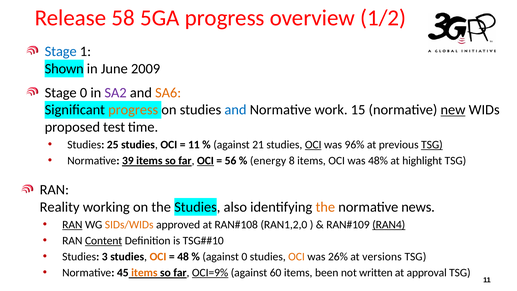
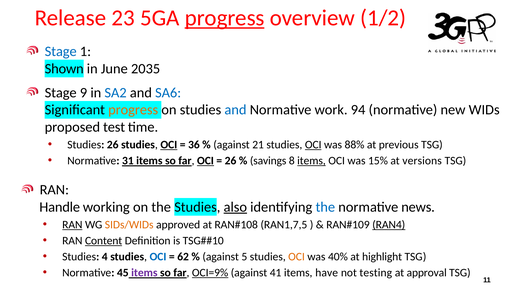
58: 58 -> 23 (123, 18)
progress underline: none -> present (225, 18)
2009: 2009 -> 2035 (146, 69)
Stage 0: 0 -> 9 (83, 93)
SA2 colour: purple -> blue (116, 93)
SA6 colour: orange -> blue (168, 93)
15: 15 -> 94 (358, 110)
new underline: present -> none (453, 110)
Studies 25: 25 -> 26 (113, 145)
OCI underline: none -> present (169, 145)
11: 11 -> 36 (194, 145)
96%: 96% -> 88% (355, 145)
TSG underline: present -> none (432, 145)
39: 39 -> 31 (128, 161)
56: 56 -> 26 (231, 161)
energy: energy -> savings (268, 161)
items underline: none -> present (311, 161)
48%: 48% -> 15% (378, 161)
highlight: highlight -> versions (422, 161)
Reality: Reality -> Handle (60, 207)
also underline: none -> present (235, 207)
the colour: orange -> blue (325, 207)
RAN1,2,0: RAN1,2,0 -> RAN1,7,5 (284, 224)
3: 3 -> 4 (105, 257)
OCI colour: orange -> blue (158, 257)
48: 48 -> 62 (183, 257)
against 0: 0 -> 5 (244, 257)
26%: 26% -> 40% (338, 257)
versions: versions -> highlight (382, 257)
items colour: orange -> purple (144, 273)
60: 60 -> 41 (276, 273)
been: been -> have (327, 273)
written: written -> testing (376, 273)
